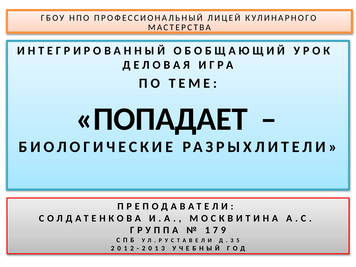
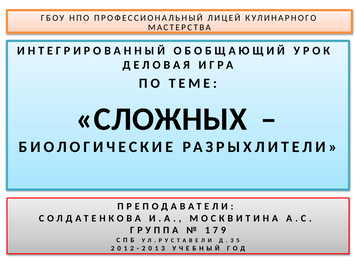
ПОПАДАЕТ: ПОПАДАЕТ -> СЛОЖНЫХ (161, 119)
